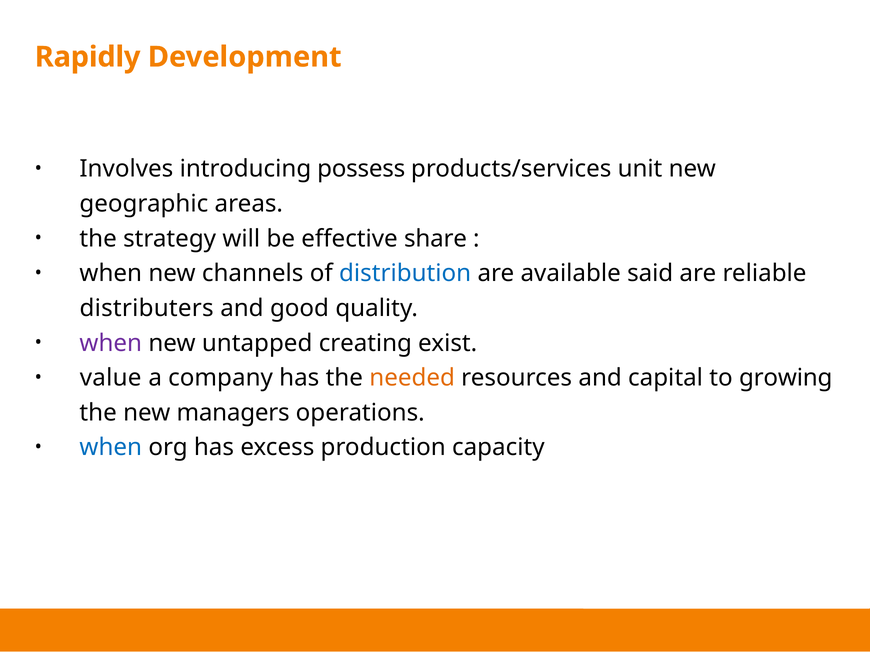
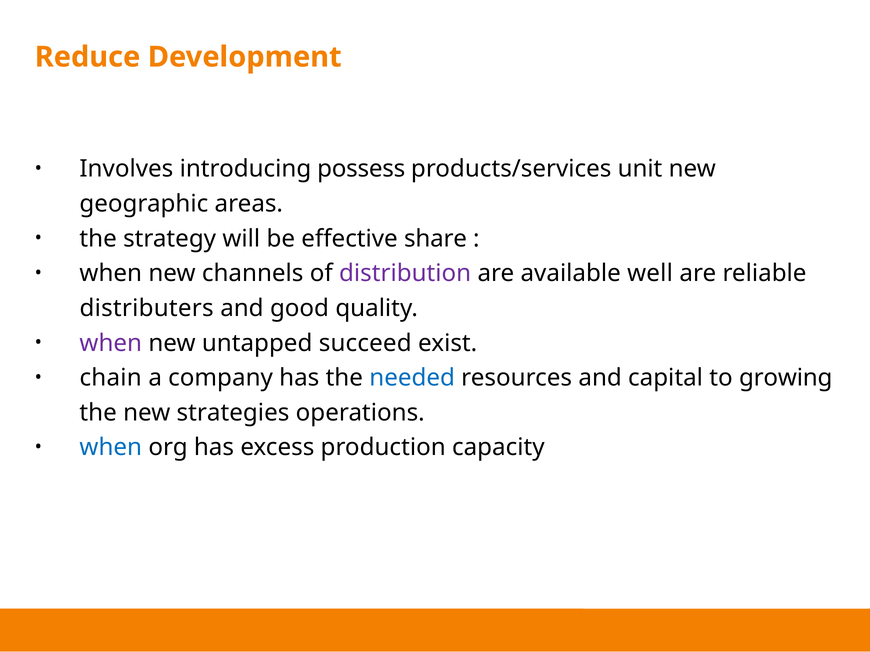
Rapidly: Rapidly -> Reduce (88, 57)
distribution colour: blue -> purple (405, 274)
said: said -> well (650, 274)
creating: creating -> succeed (365, 343)
value: value -> chain (111, 378)
needed colour: orange -> blue (412, 378)
managers: managers -> strategies (233, 413)
